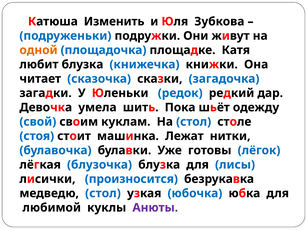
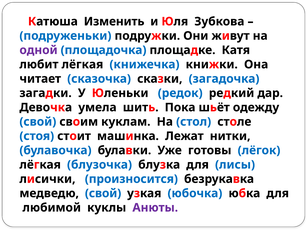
одной colour: orange -> purple (39, 50)
любит блузка: блузка -> лёгкая (82, 65)
медведю стол: стол -> свой (103, 194)
